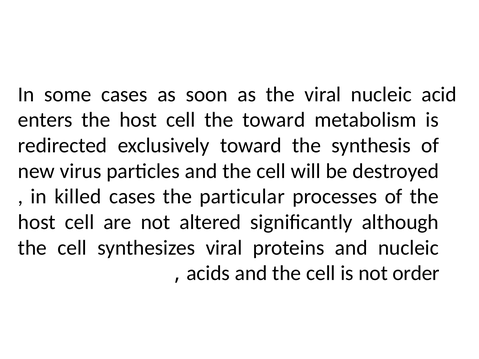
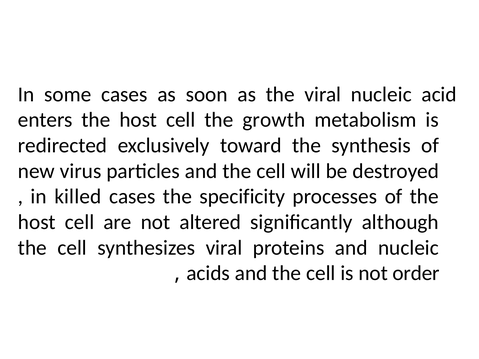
the toward: toward -> growth (274, 120)
particular: particular -> specificity (242, 197)
